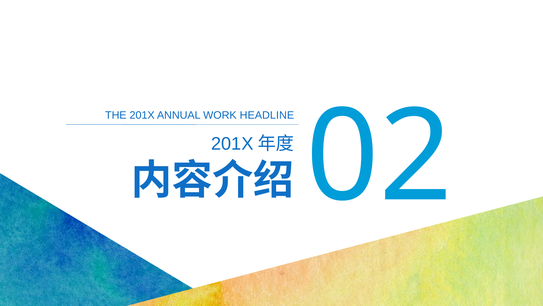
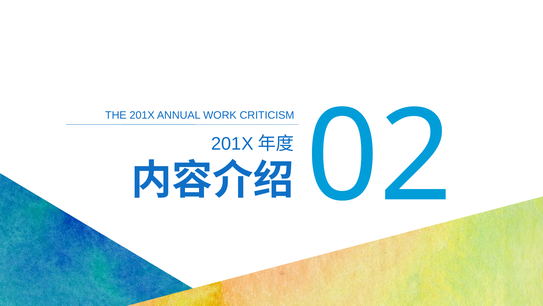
HEADLINE: HEADLINE -> CRITICISM (267, 115)
